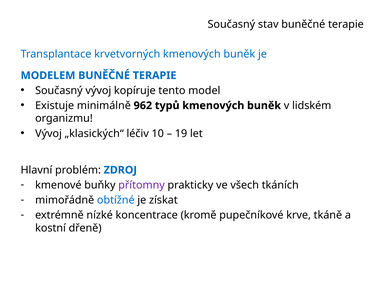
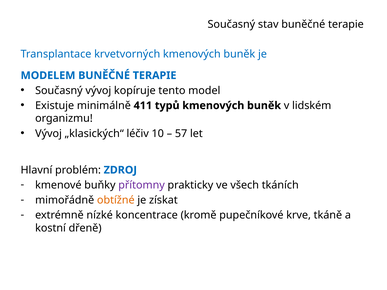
962: 962 -> 411 (143, 106)
19: 19 -> 57 (181, 134)
obtížné colour: blue -> orange (116, 200)
